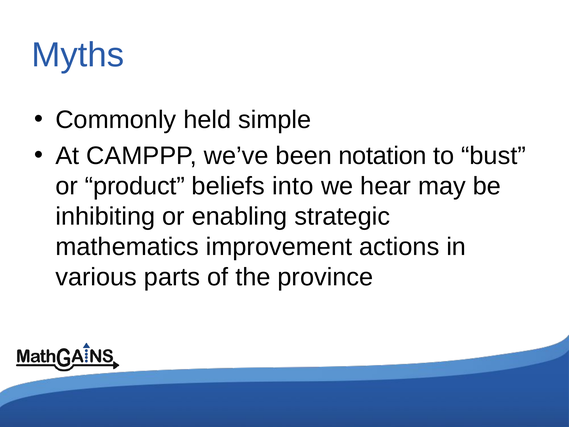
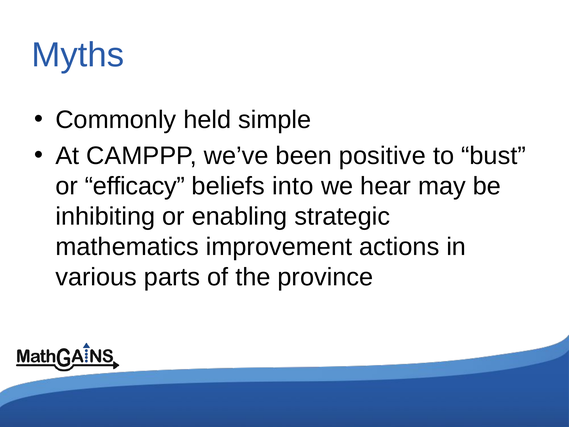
notation: notation -> positive (382, 156)
product: product -> efficacy (135, 186)
